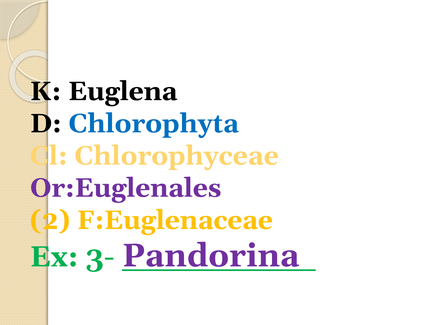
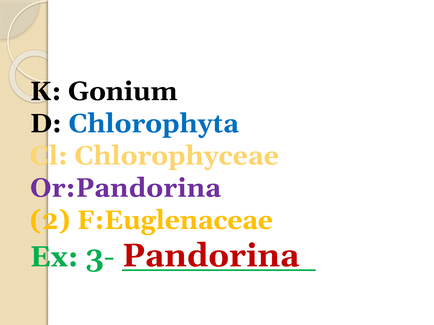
Euglena: Euglena -> Gonium (123, 92)
Or:Euglenales: Or:Euglenales -> Or:Pandorina (125, 188)
Pandorina colour: purple -> red (211, 256)
